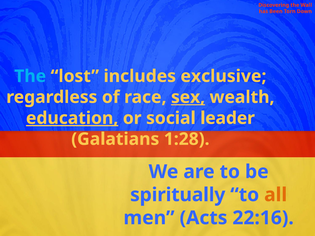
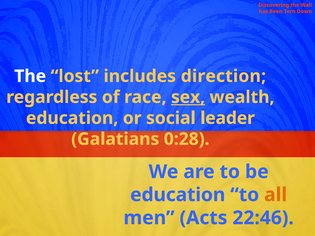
The colour: light blue -> white (30, 76)
exclusive: exclusive -> direction (223, 76)
education underline: present -> none (72, 118)
1:28: 1:28 -> 0:28 (187, 139)
spiritually: spiritually -> education (178, 195)
22:16: 22:16 -> 22:46 (263, 218)
